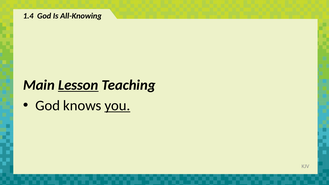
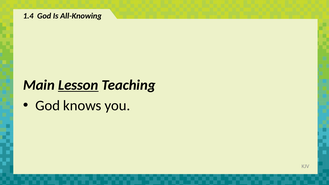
you underline: present -> none (117, 106)
